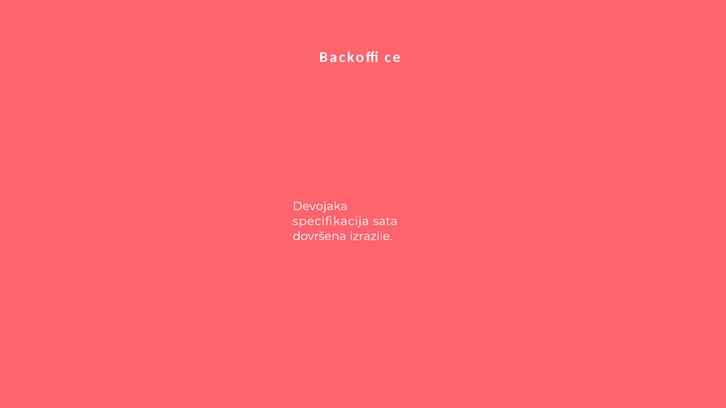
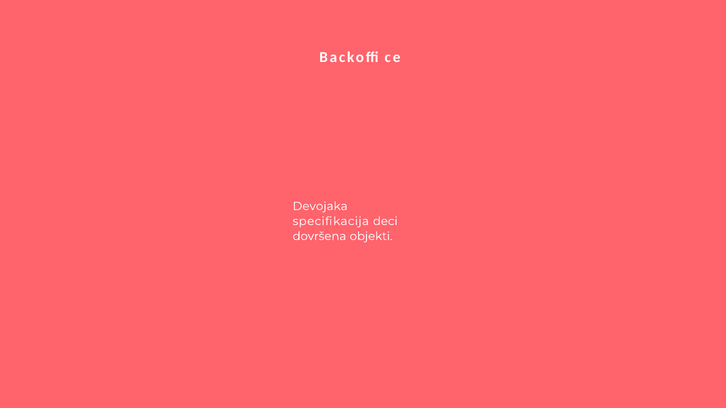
sata: sata -> deci (385, 221)
izrazile: izrazile -> objekti (371, 236)
